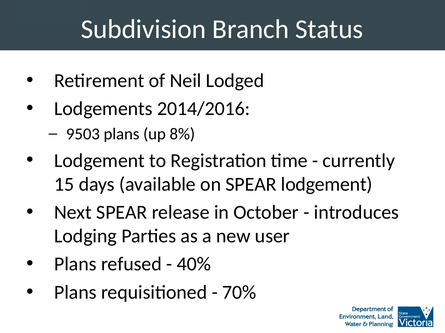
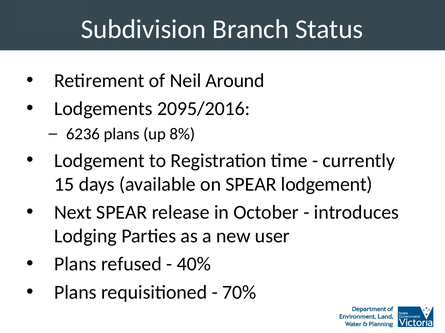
Lodged: Lodged -> Around (235, 81)
2014/2016: 2014/2016 -> 2095/2016 (204, 109)
9503: 9503 -> 6236 (83, 134)
